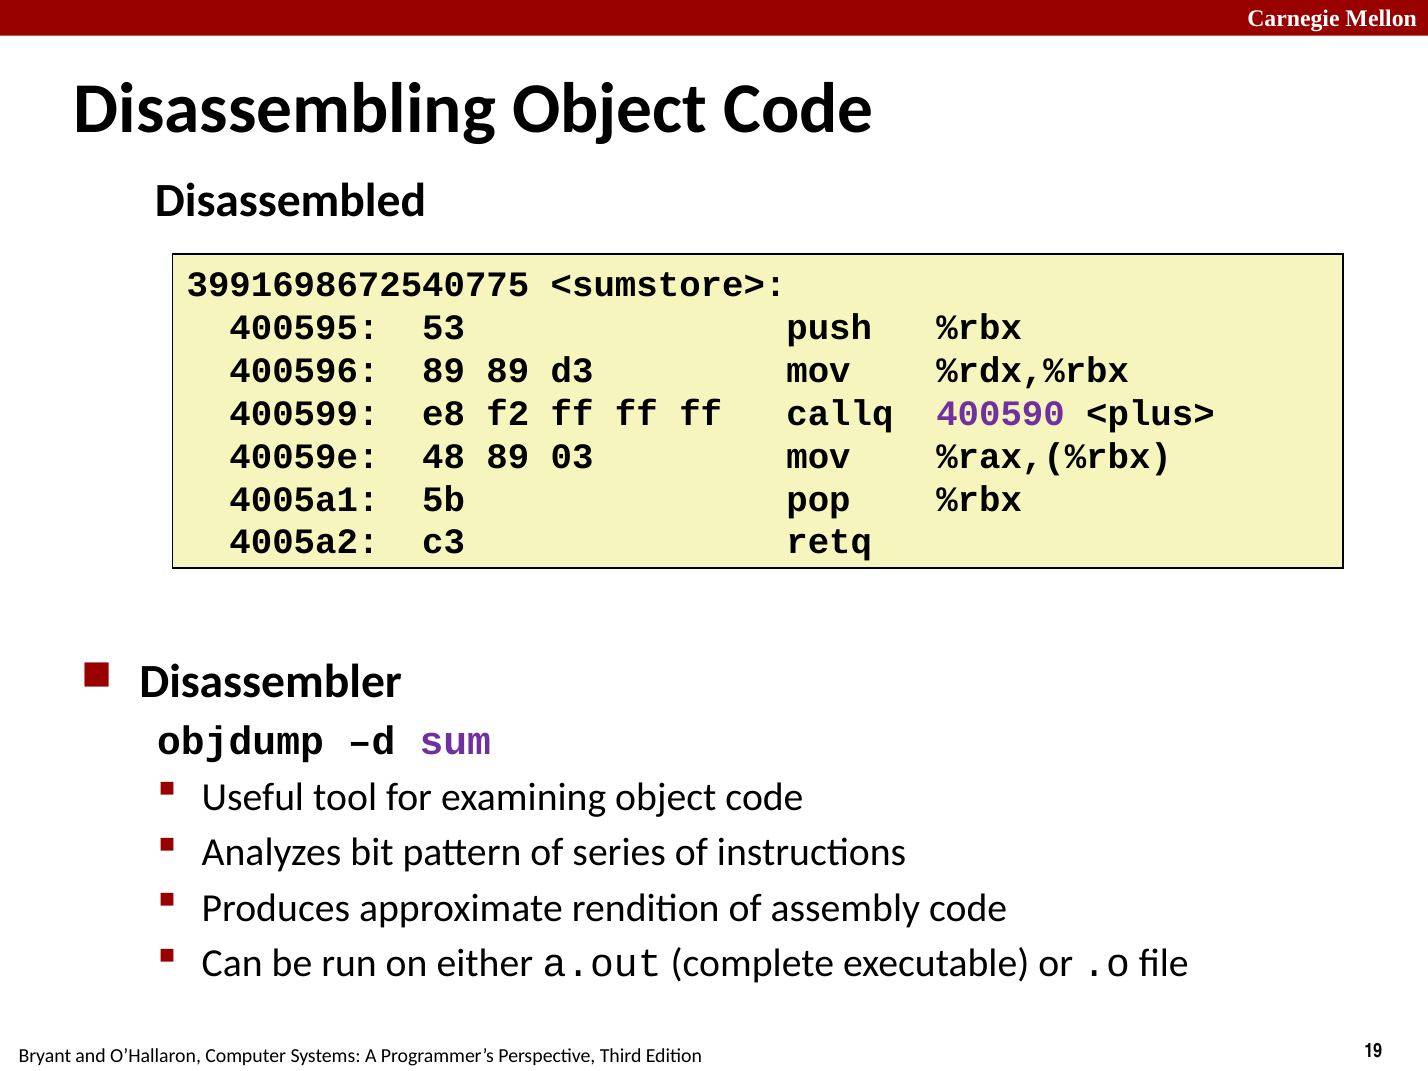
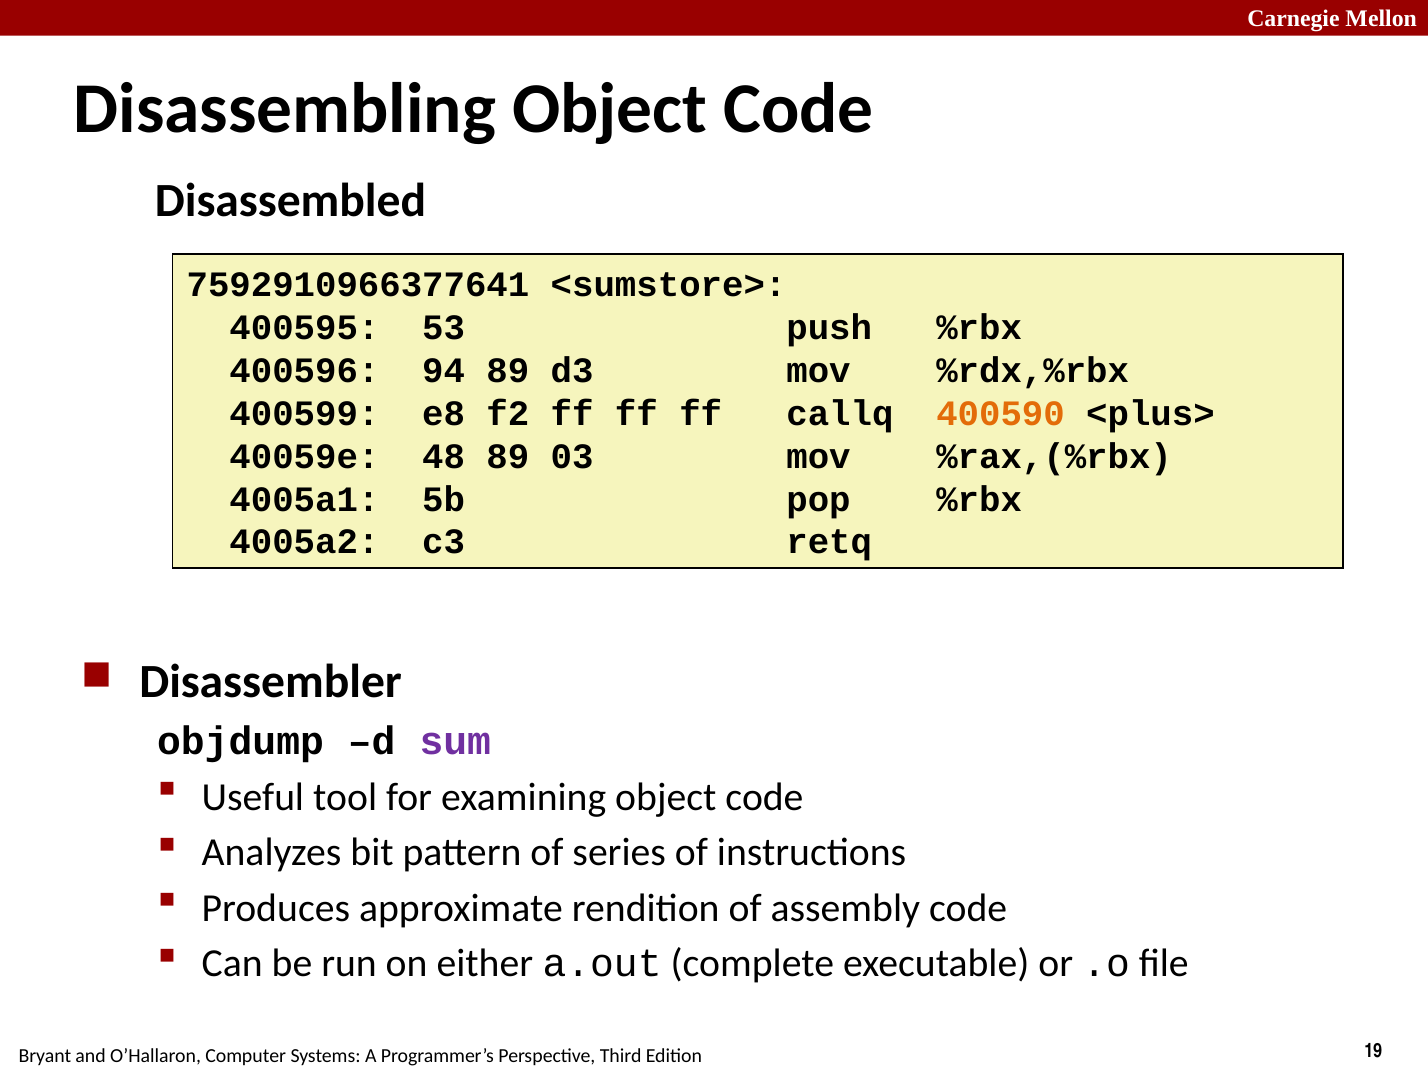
3991698672540775: 3991698672540775 -> 7592910966377641 (358, 285)
400596 89: 89 -> 94 (444, 371)
400590 colour: purple -> orange (1001, 414)
